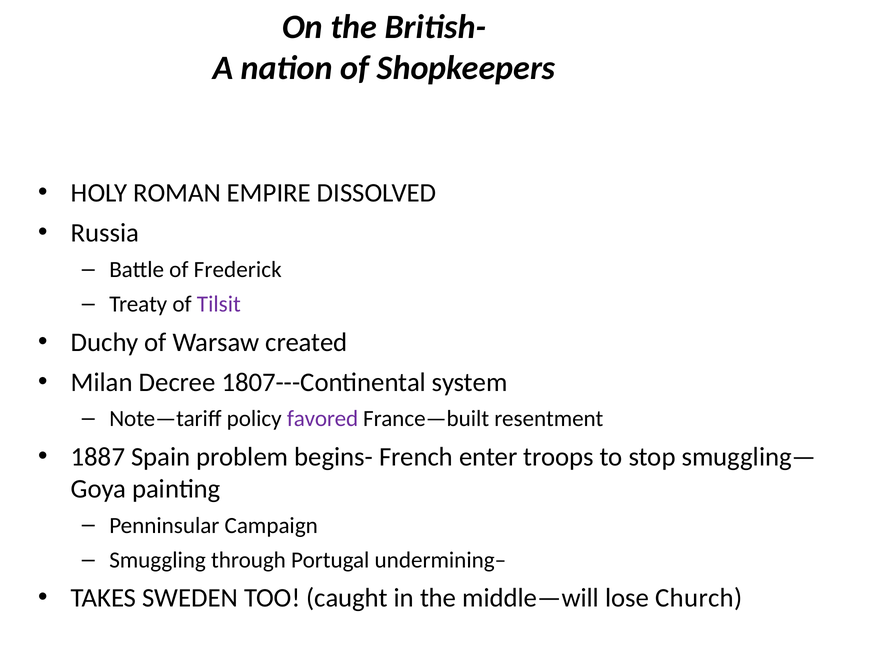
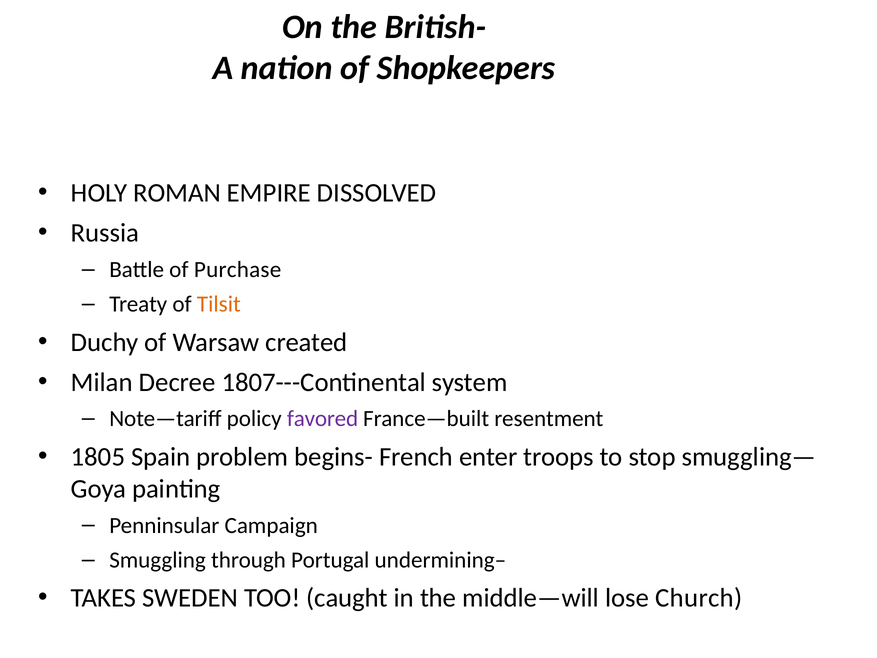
Frederick: Frederick -> Purchase (238, 269)
Tilsit colour: purple -> orange (219, 304)
1887: 1887 -> 1805 (98, 457)
